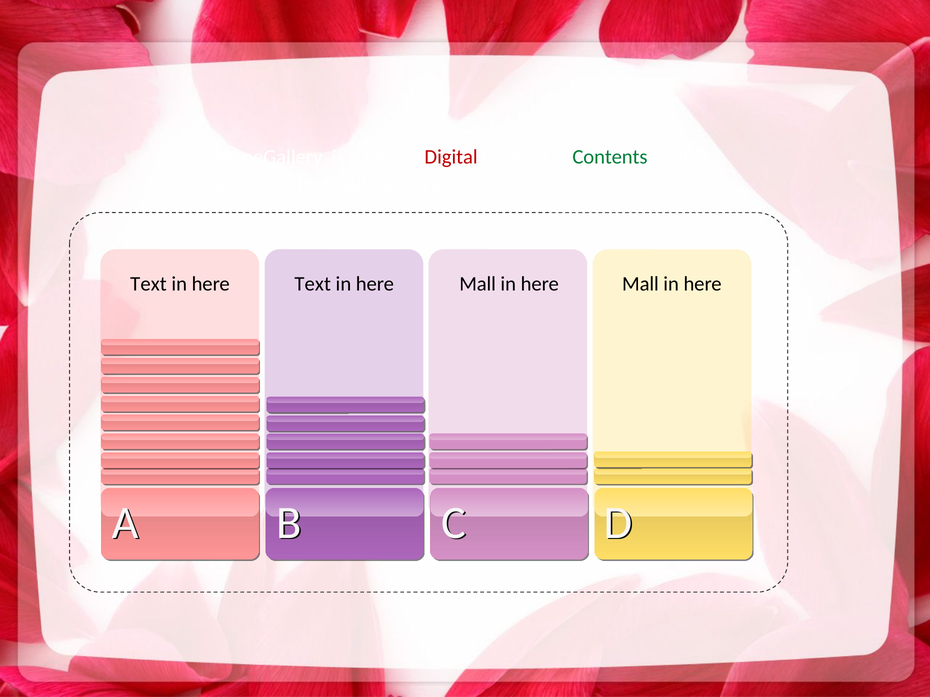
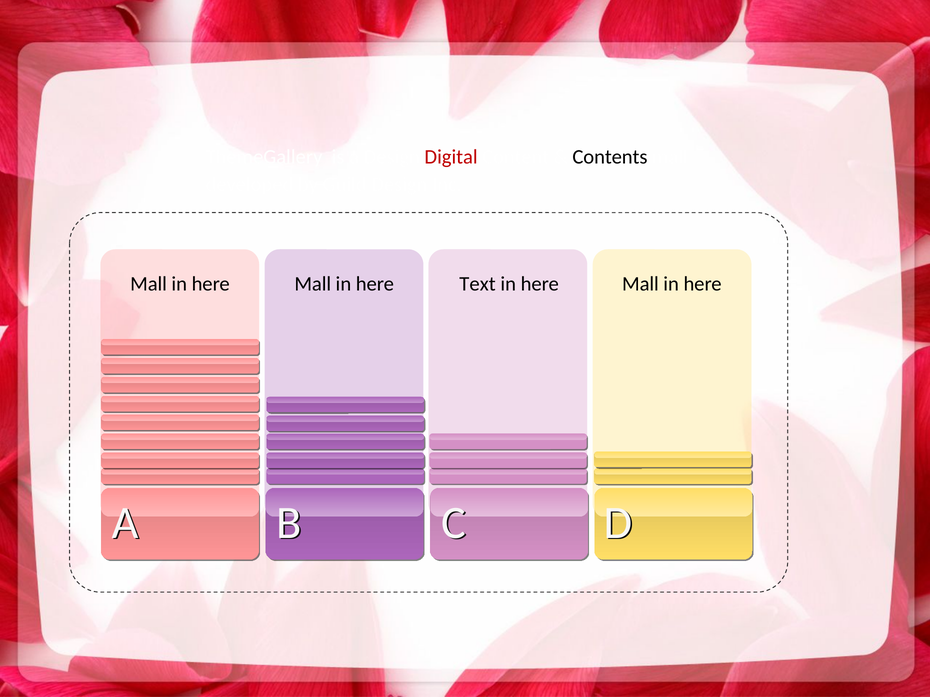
Contents colour: green -> black (610, 157)
Text: Text -> Mall (149, 284)
Text: Text -> Mall (313, 284)
Mall: Mall -> Text (478, 284)
